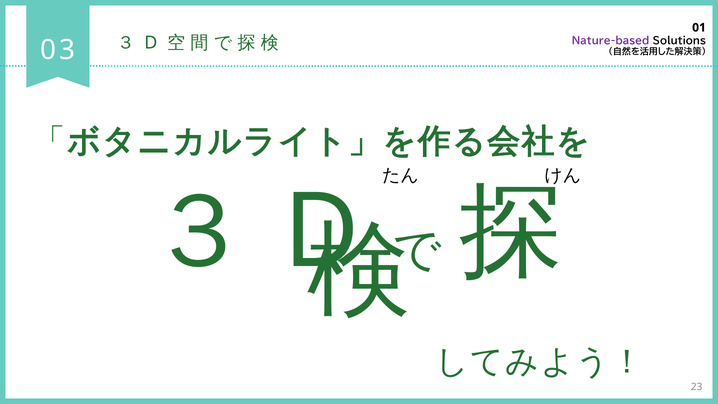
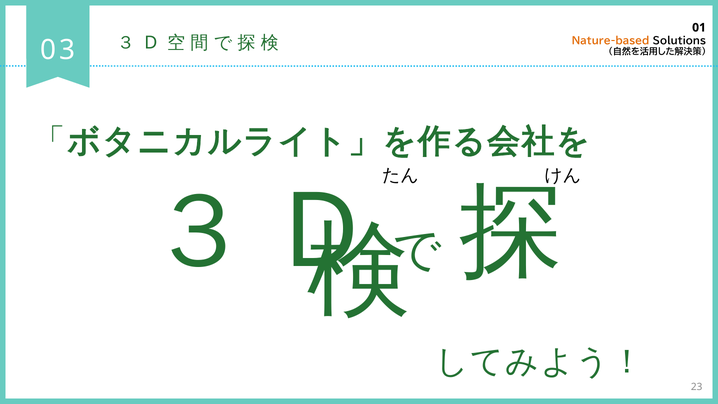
Nature-based colour: purple -> orange (611, 41)
